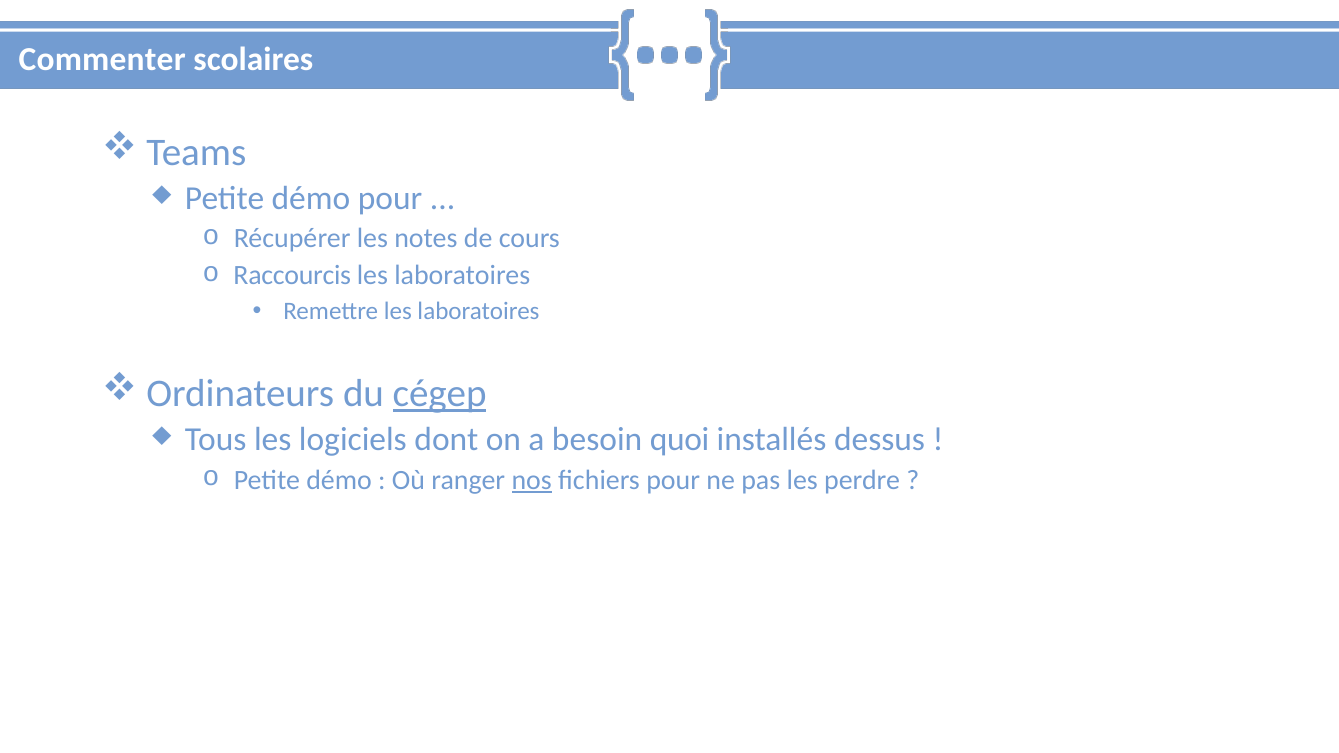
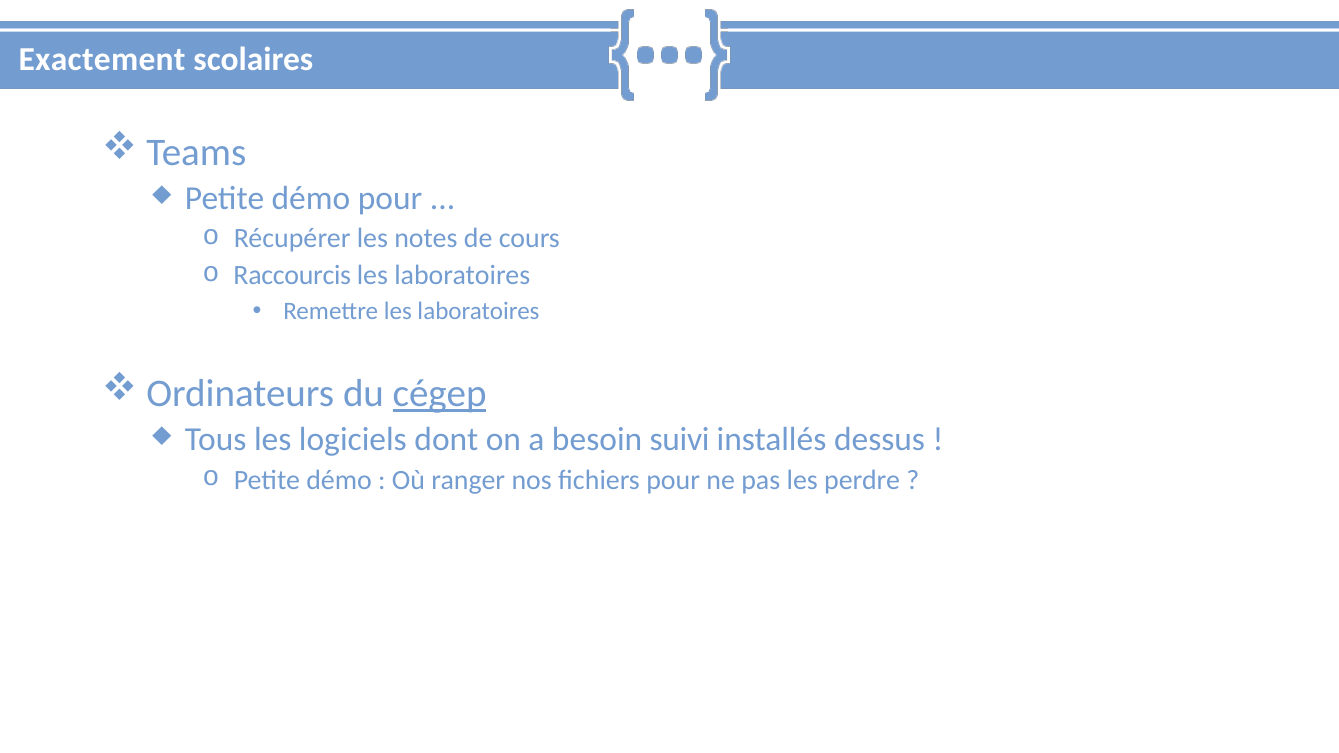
Commenter: Commenter -> Exactement (102, 60)
quoi: quoi -> suivi (680, 440)
nos underline: present -> none (532, 480)
